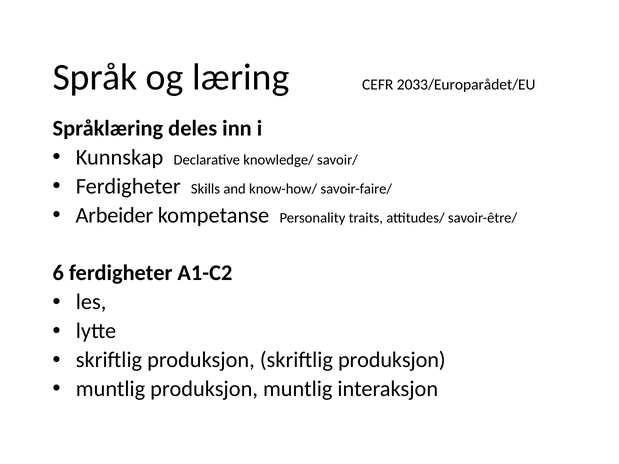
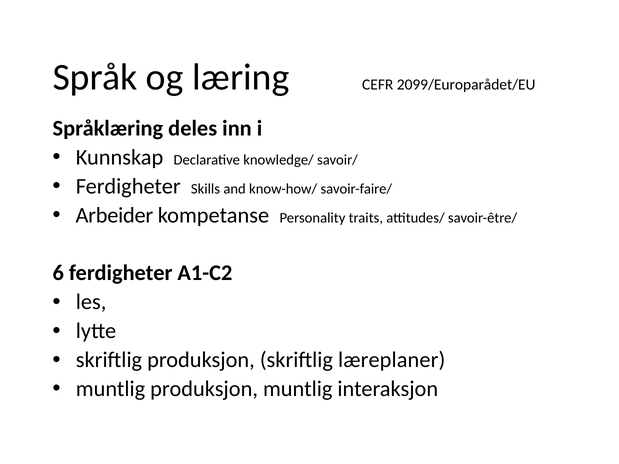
2033/Europarådet/EU: 2033/Europarådet/EU -> 2099/Europarådet/EU (466, 85)
produksjon skriftlig produksjon: produksjon -> læreplaner (392, 360)
